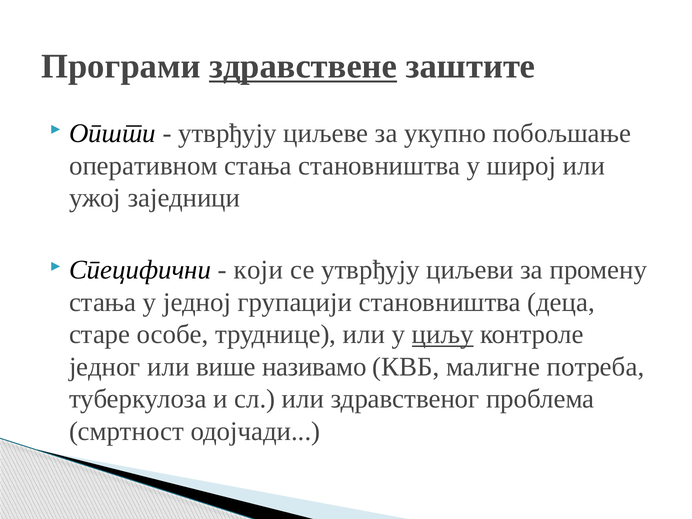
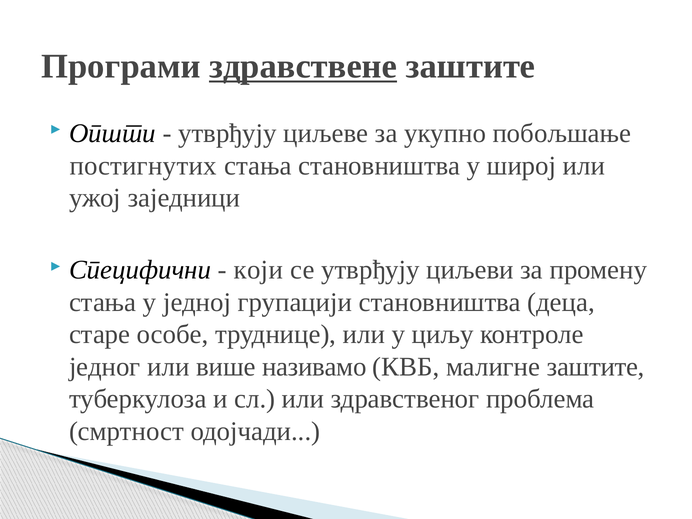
оперативном: оперативном -> постигнутих (143, 166)
циљу underline: present -> none (443, 335)
малигне потреба: потреба -> заштите (596, 367)
